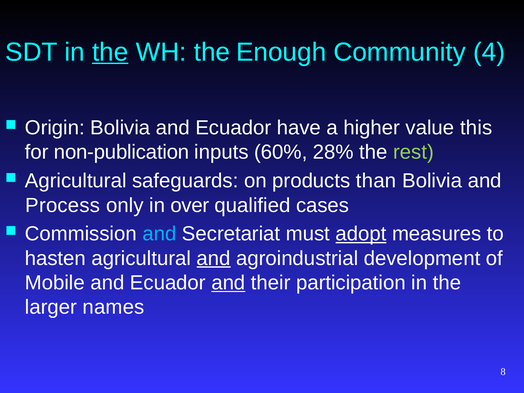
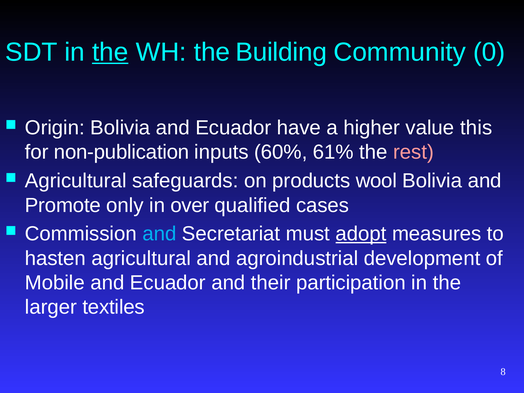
Enough: Enough -> Building (281, 52)
4: 4 -> 0 (489, 52)
28%: 28% -> 61% (333, 152)
rest colour: light green -> pink (414, 152)
than: than -> wool (376, 181)
Process: Process -> Promote (63, 205)
and underline: present -> none (214, 258)
and underline: present -> none (228, 283)
names: names -> textiles (114, 307)
